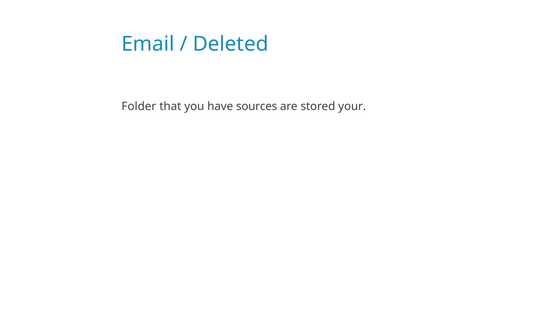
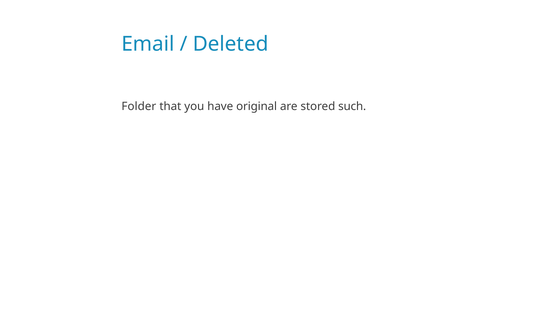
sources: sources -> original (257, 106)
your: your -> such (352, 106)
